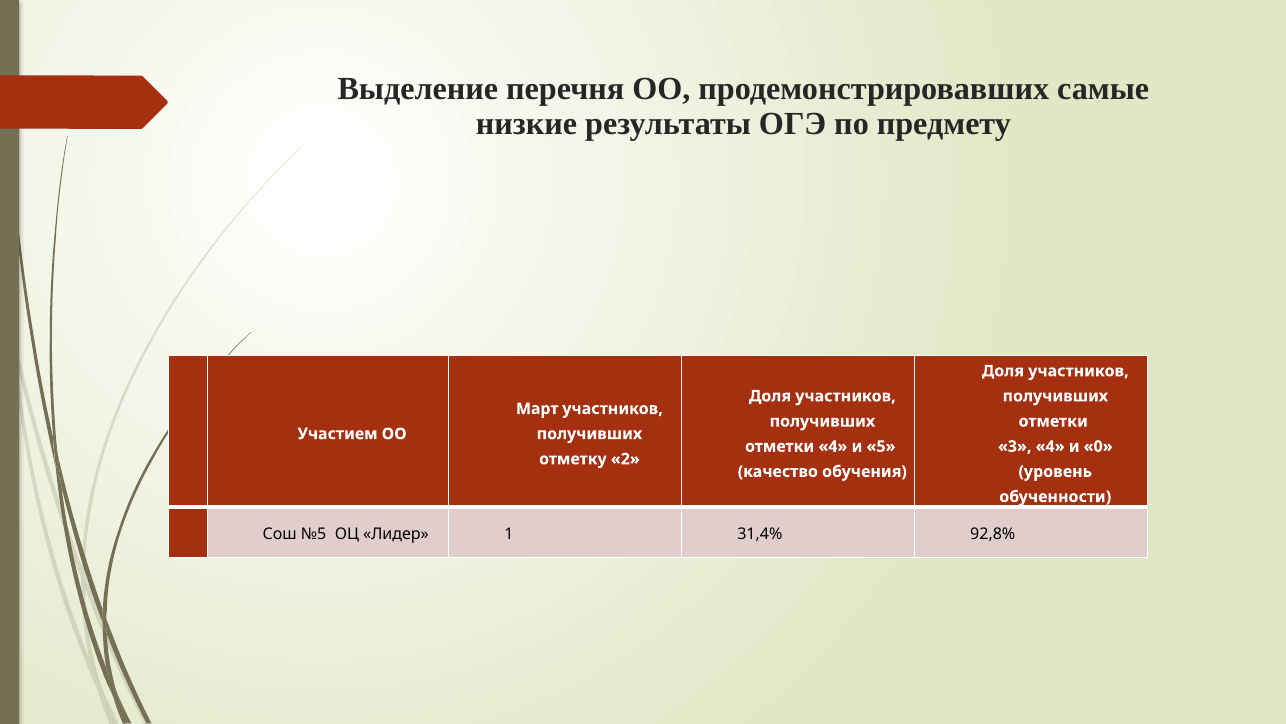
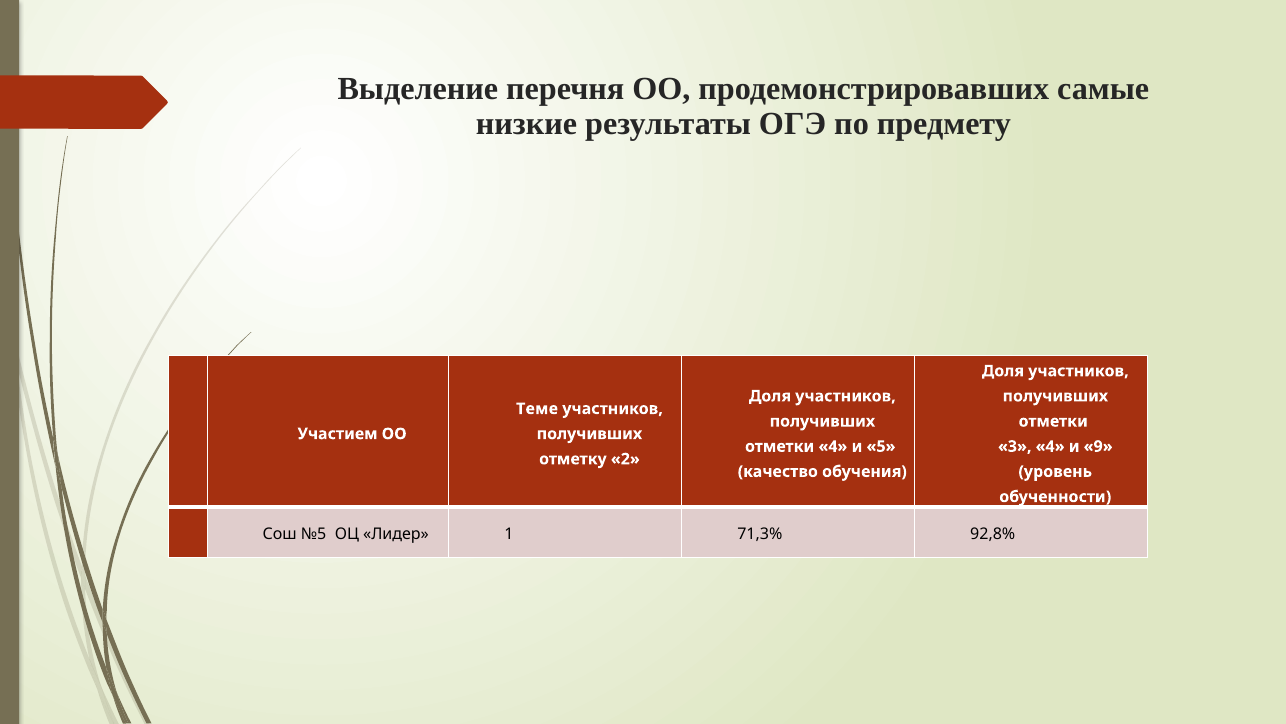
Март: Март -> Теме (537, 408)
0: 0 -> 9 (1098, 446)
31,4%: 31,4% -> 71,3% (760, 534)
